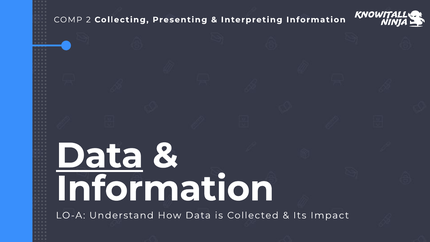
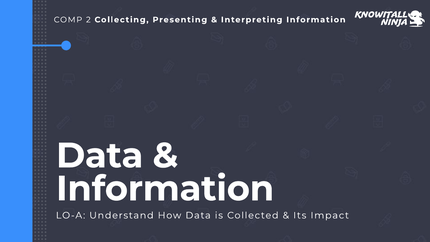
Data underline: present -> none (100, 156)
